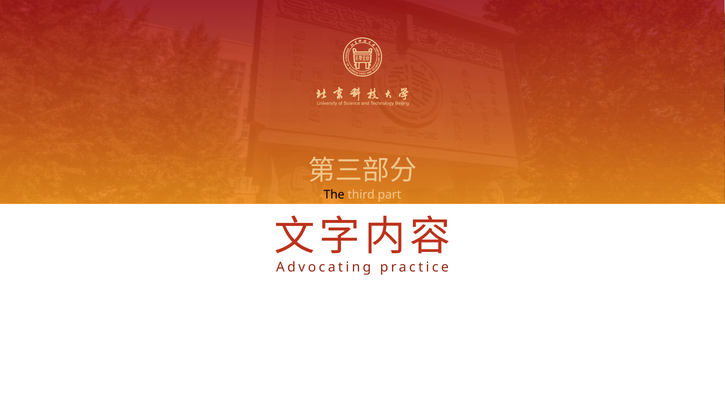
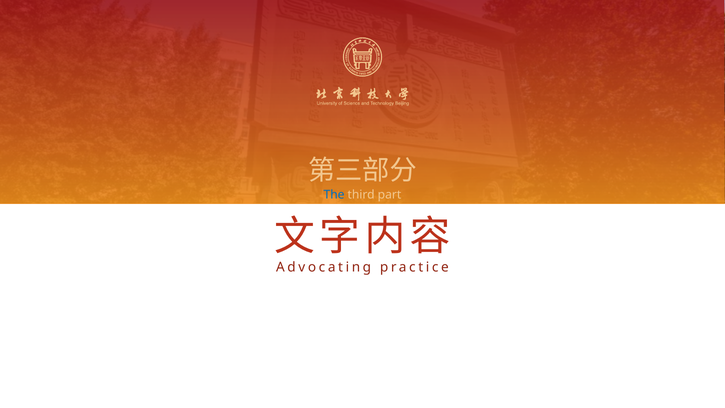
The colour: black -> blue (334, 195)
